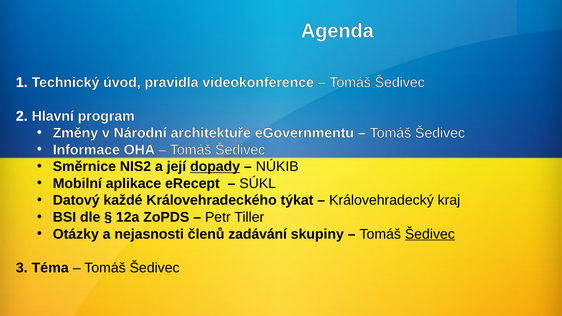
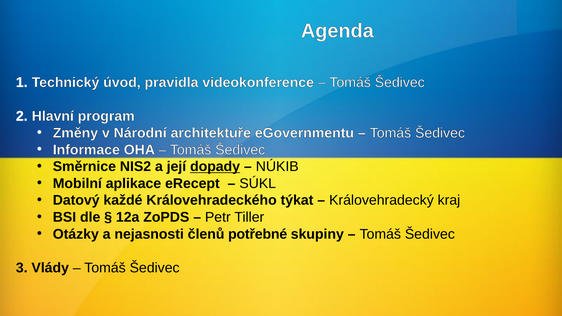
zadávání: zadávání -> potřebné (258, 234)
Šedivec underline: present -> none (430, 234)
Téma: Téma -> Vlády (50, 268)
